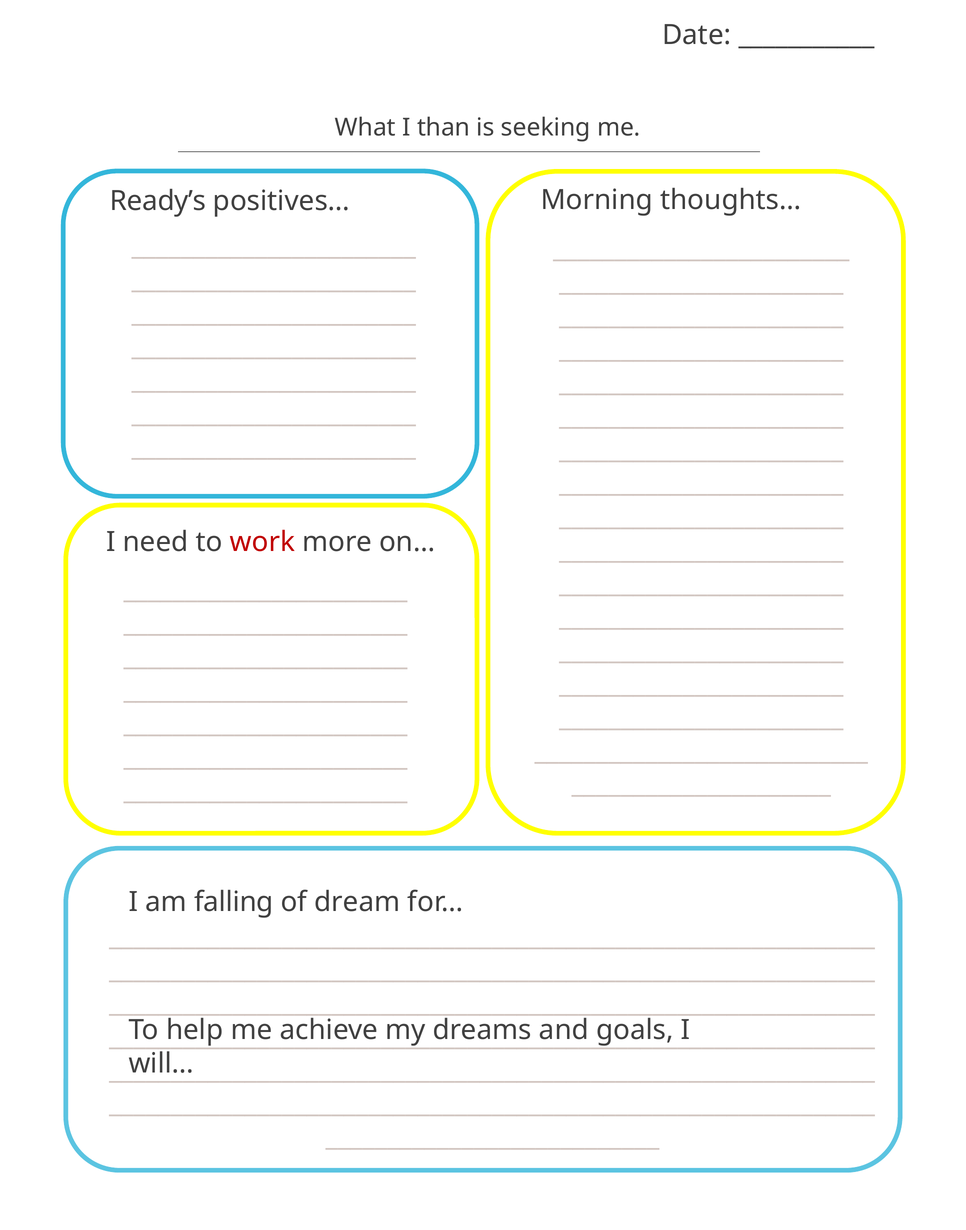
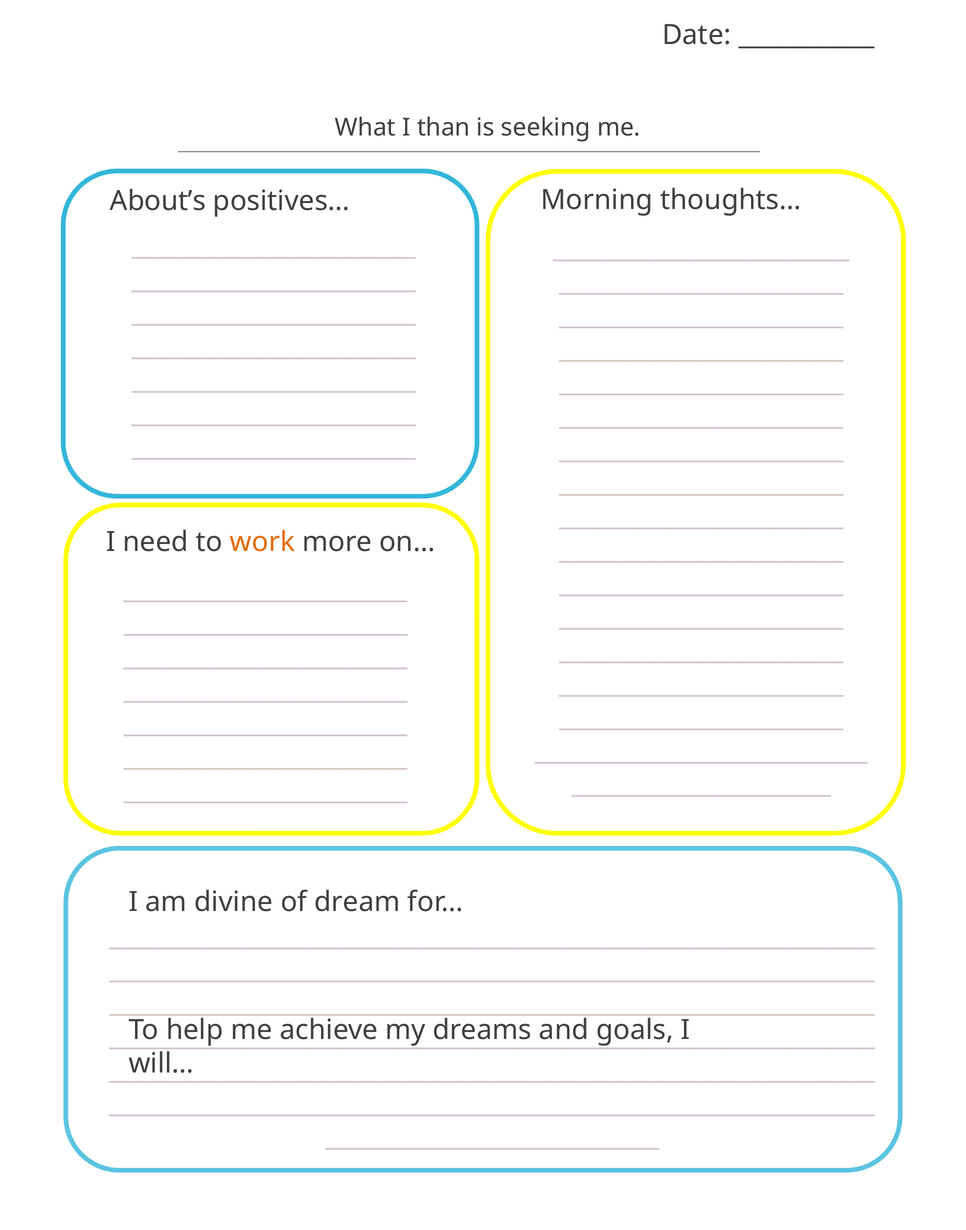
Ready’s: Ready’s -> About’s (158, 201)
work colour: red -> orange (262, 542)
falling: falling -> divine (234, 902)
